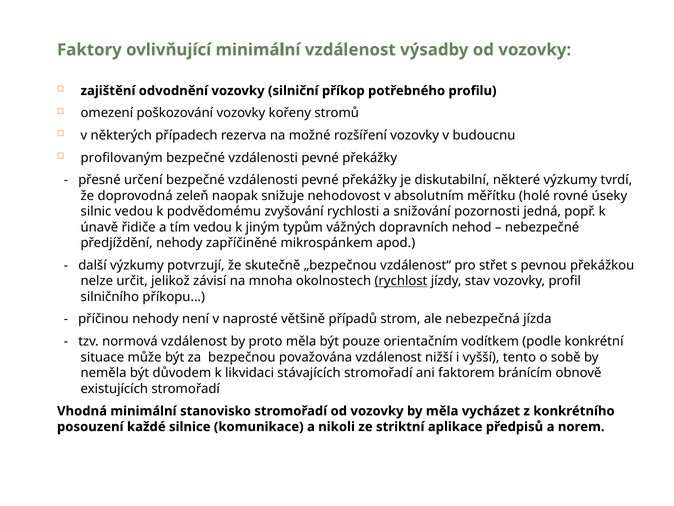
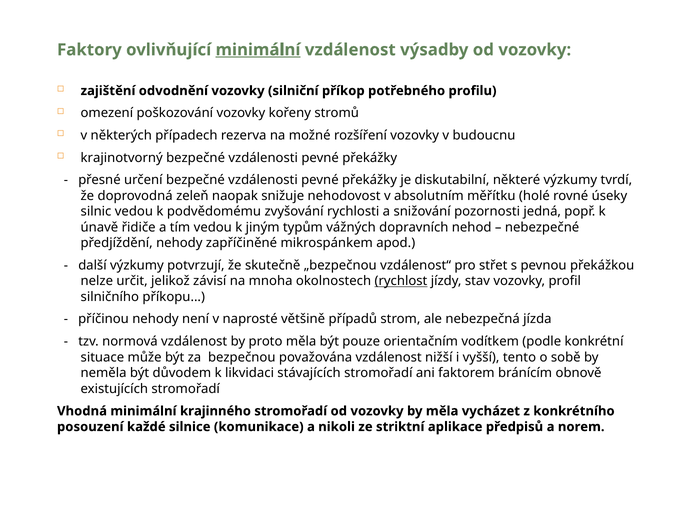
minimální underline: none -> present (258, 50)
profilovaným: profilovaným -> krajinotvorný (122, 158)
stanovisko: stanovisko -> krajinného (215, 411)
